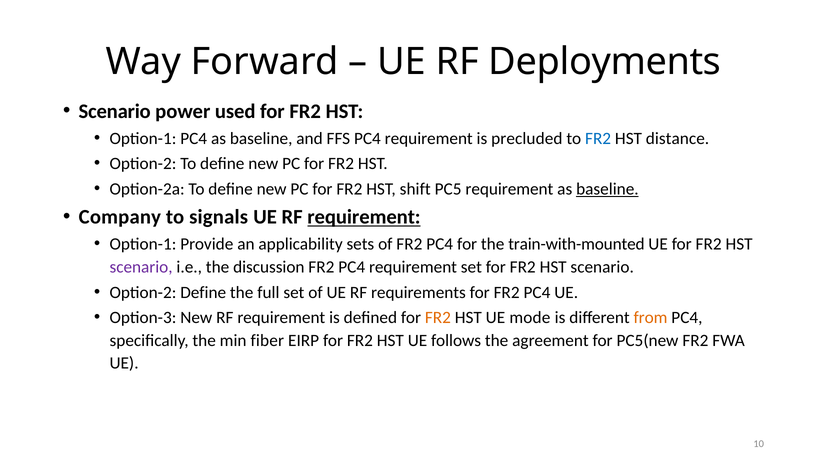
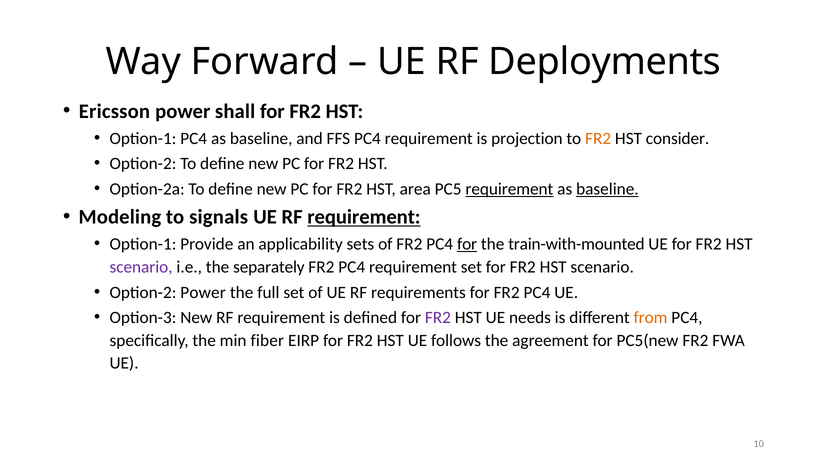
Scenario: Scenario -> Ericsson (114, 111)
used: used -> shall (235, 111)
precluded: precluded -> projection (527, 138)
FR2 colour: blue -> orange (598, 138)
distance: distance -> consider (678, 138)
shift: shift -> area (415, 189)
requirement underline: none -> present (509, 189)
Company: Company -> Modeling (120, 217)
for underline: none -> present (467, 244)
discussion: discussion -> separately (269, 267)
Option-2 Define: Define -> Power (203, 292)
FR2 colour: orange -> purple (438, 318)
mode: mode -> needs (530, 318)
